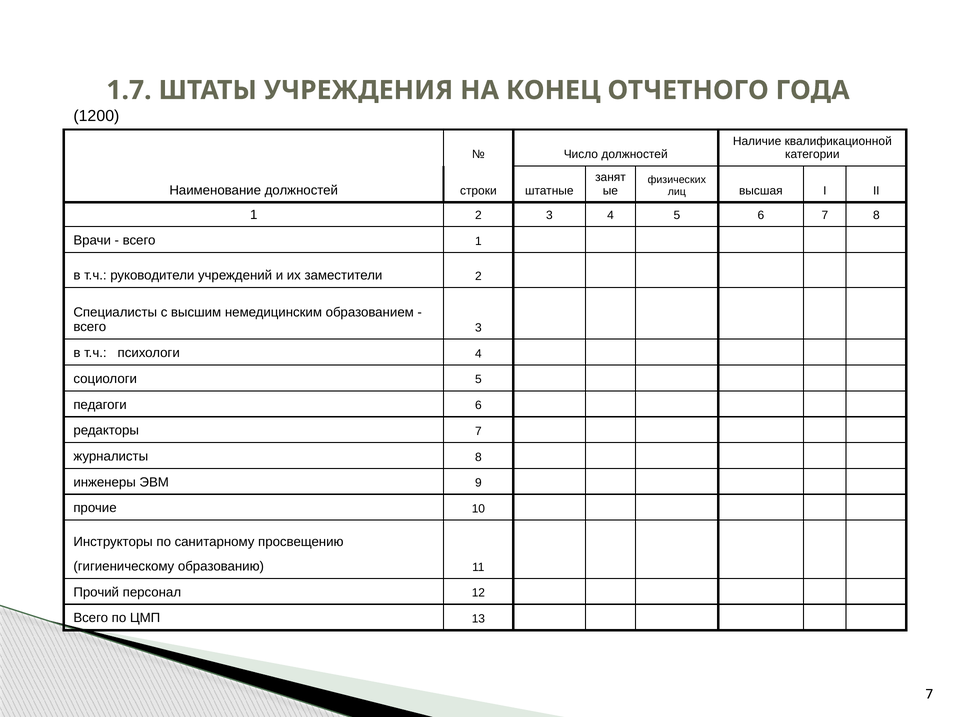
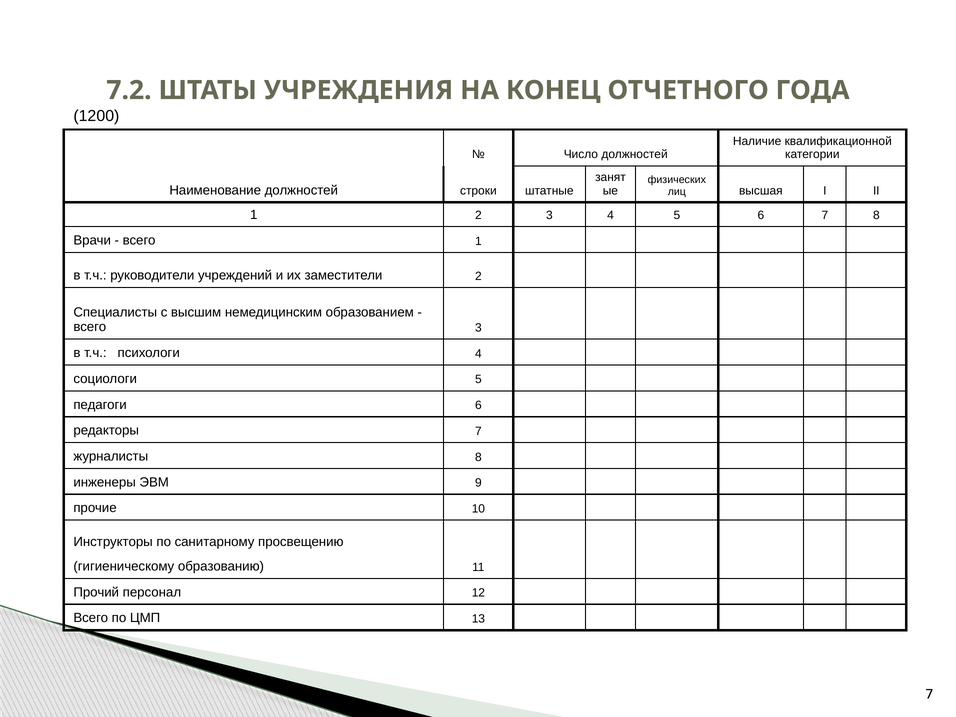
1.7: 1.7 -> 7.2 (129, 90)
